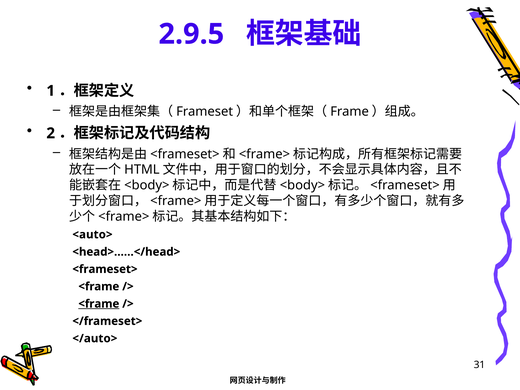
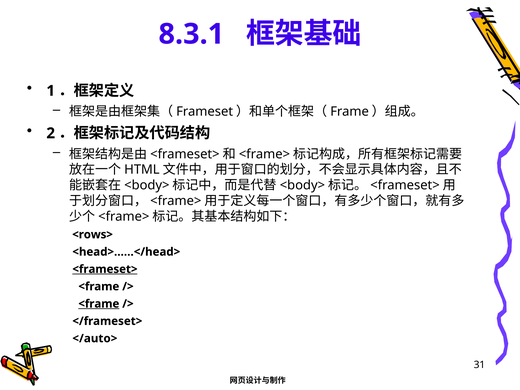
2.9.5: 2.9.5 -> 8.3.1 (191, 34)
<auto>: <auto> -> <rows> (93, 235)
<frameset> underline: none -> present (105, 269)
